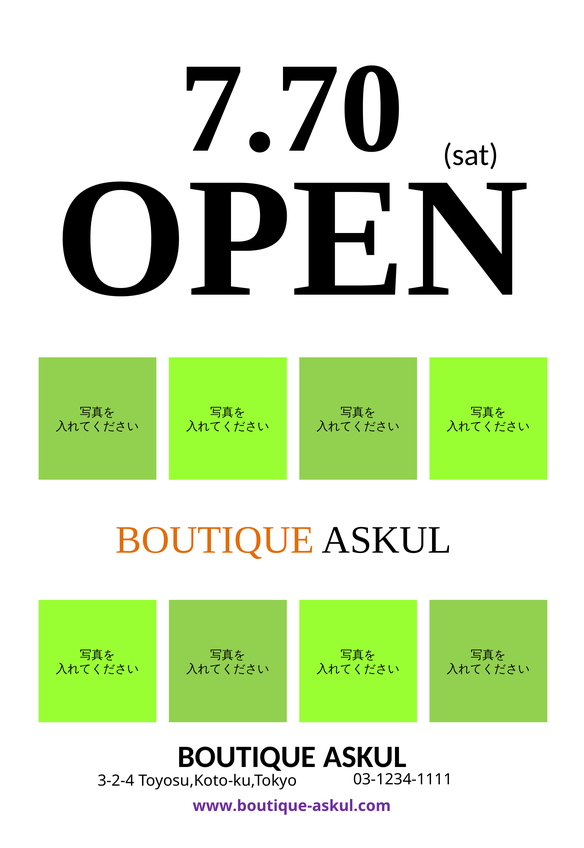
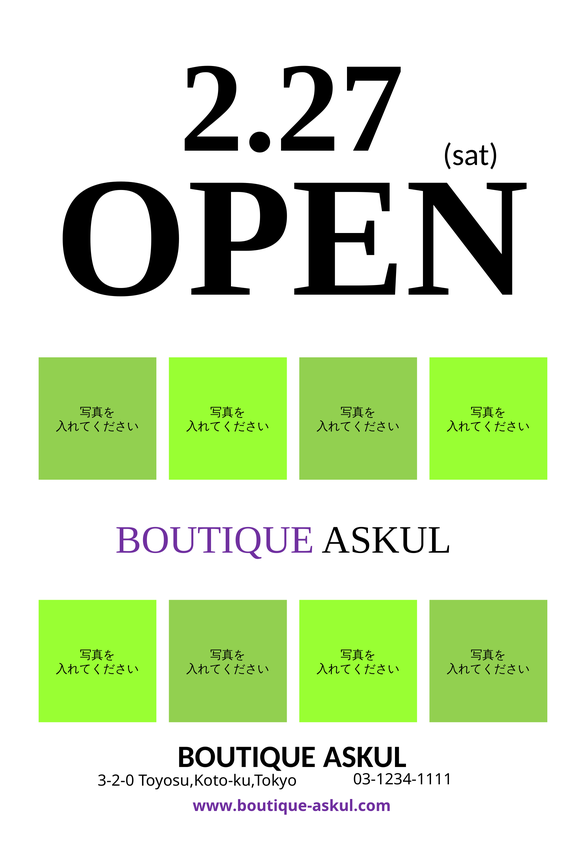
7.70: 7.70 -> 2.27 (292, 109)
BOUTIQUE colour: orange -> purple (215, 540)
3-2-4: 3-2-4 -> 3-2-0 (116, 781)
